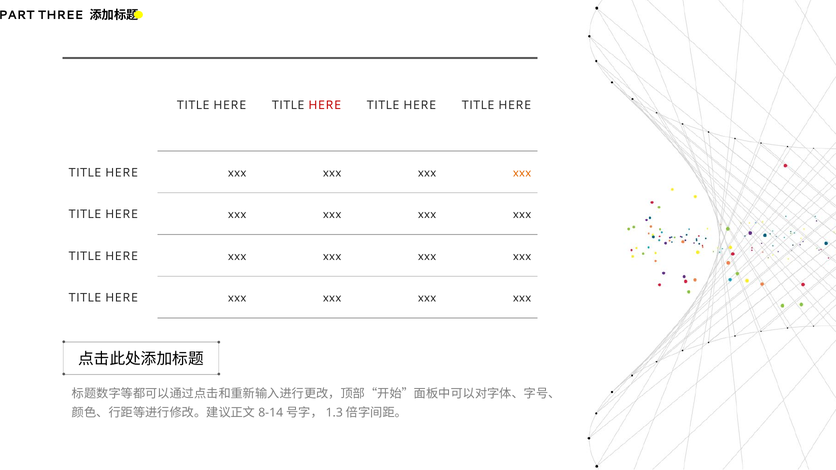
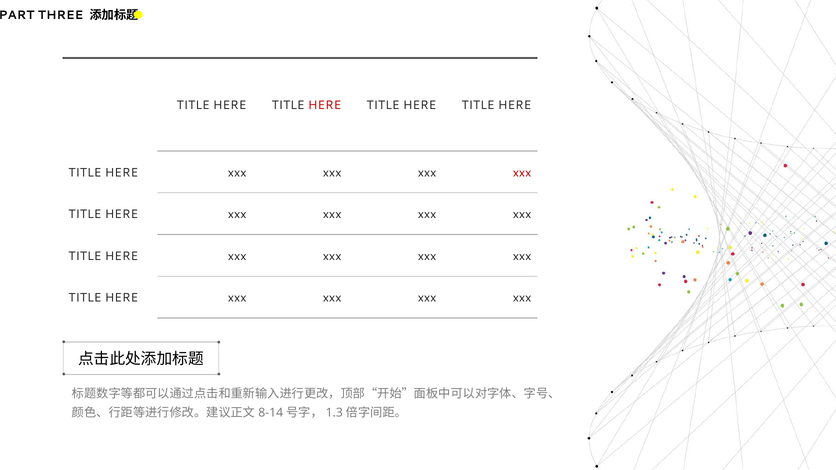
xxx colour: orange -> red (522, 173)
